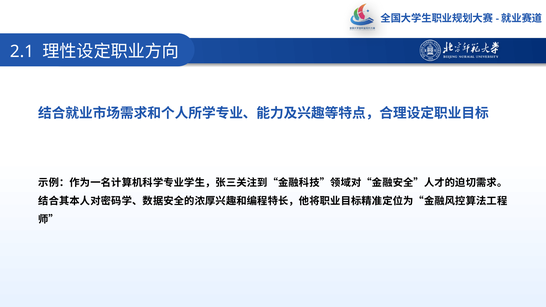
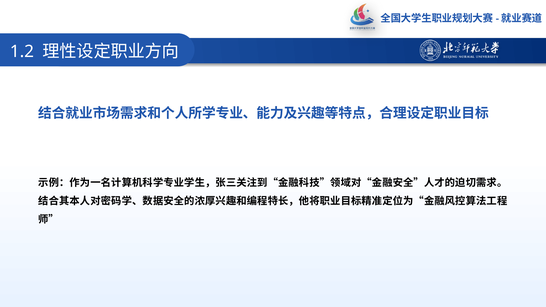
2.1: 2.1 -> 1.2 (22, 52)
